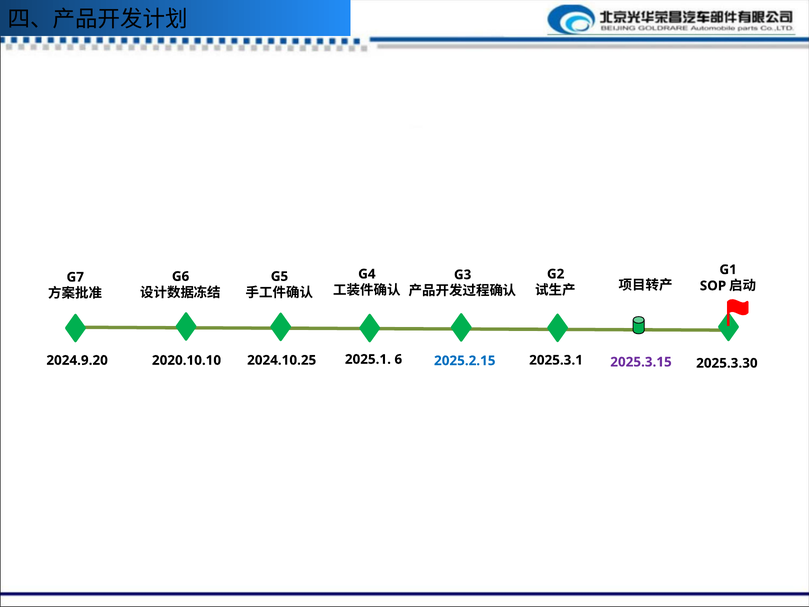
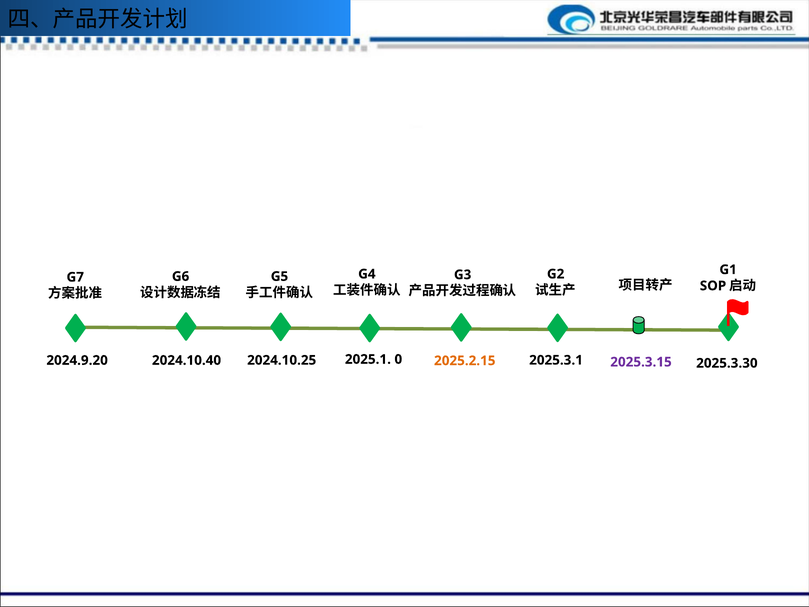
6: 6 -> 0 (398, 359)
2020.10.10: 2020.10.10 -> 2024.10.40 (187, 360)
2025.2.15 colour: blue -> orange (465, 361)
